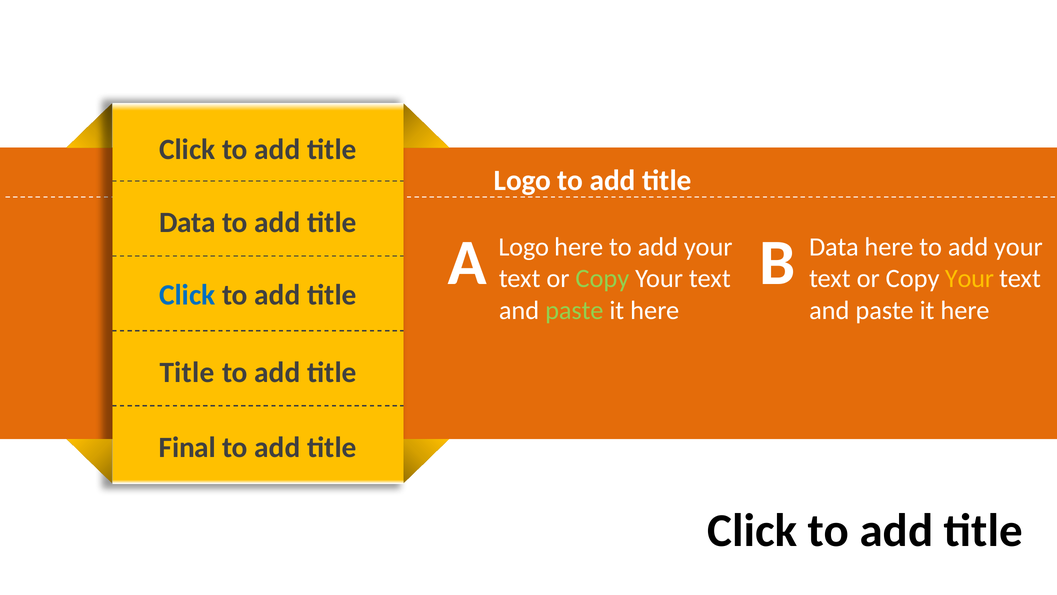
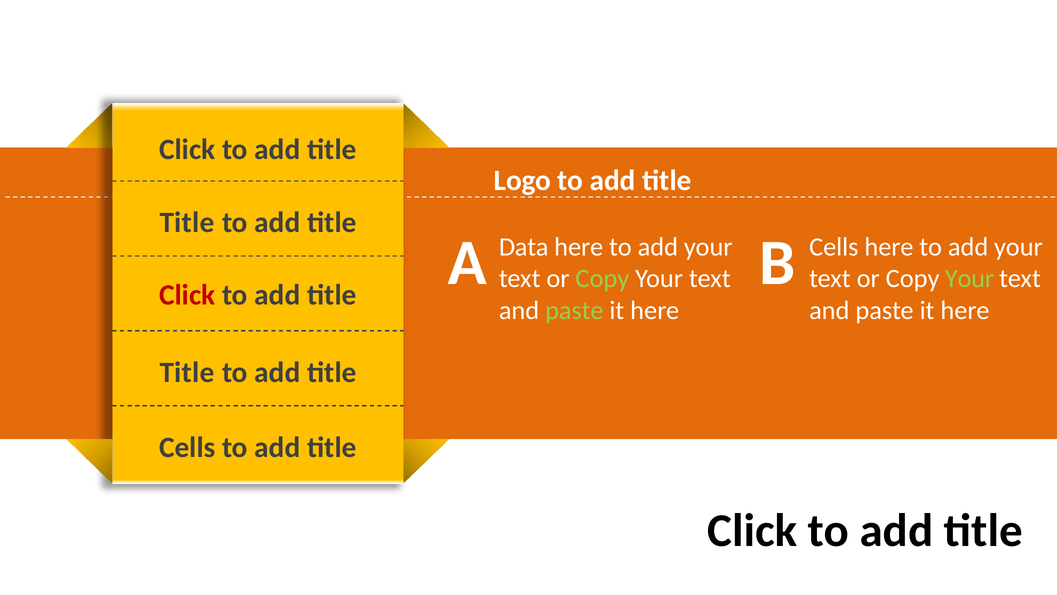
Data: Data -> Title (187, 222)
Logo: Logo -> Data (524, 247)
A Data: Data -> Cells (834, 247)
Your colour: yellow -> light green (969, 278)
Click colour: blue -> red (187, 295)
Final: Final -> Cells (187, 447)
